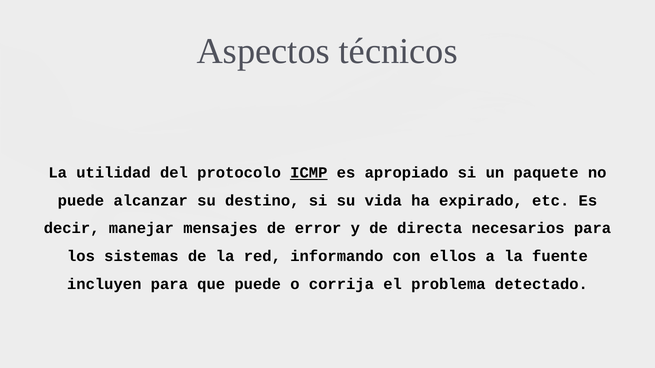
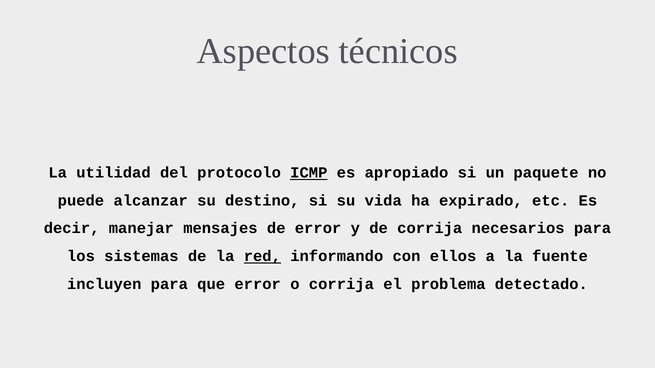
de directa: directa -> corrija (430, 229)
red underline: none -> present (262, 256)
que puede: puede -> error (258, 284)
